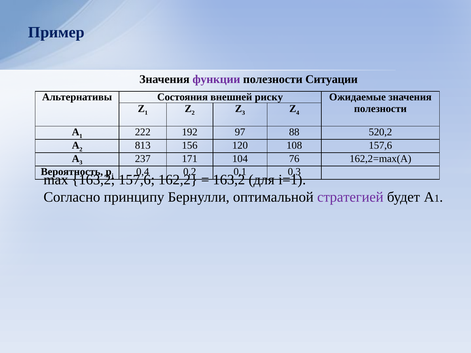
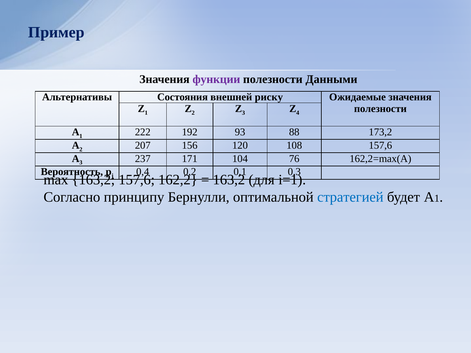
Ситуации: Ситуации -> Данными (331, 79)
97: 97 -> 93 (240, 132)
520,2: 520,2 -> 173,2 (380, 132)
813: 813 -> 207 (143, 145)
стратегией colour: purple -> blue (350, 197)
